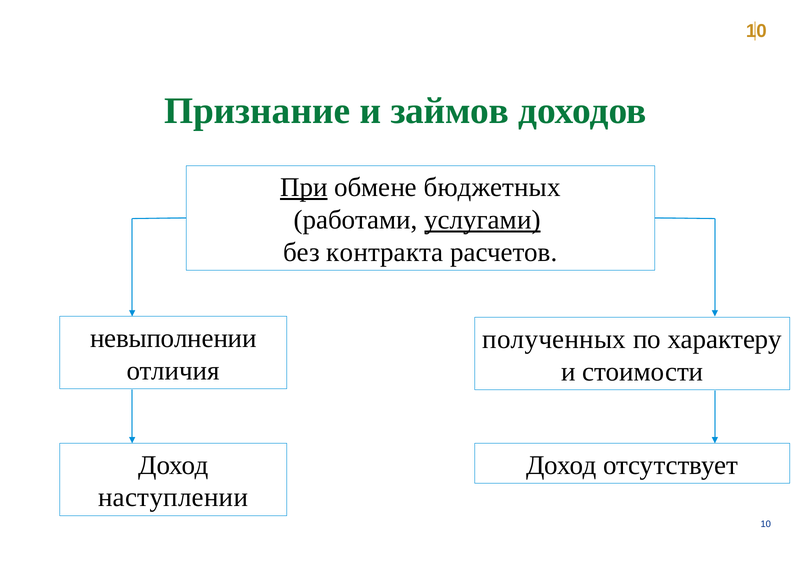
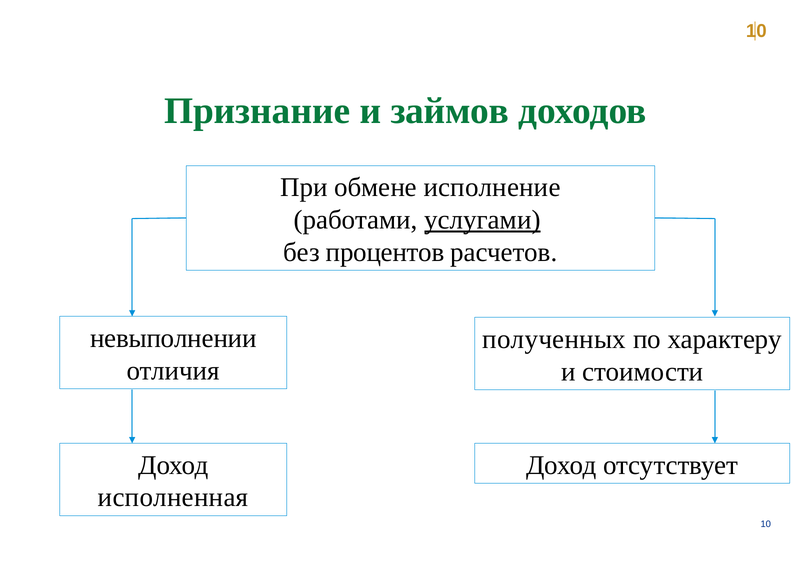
При underline: present -> none (304, 187)
бюджетных: бюджетных -> исполнение (492, 187)
контракта: контракта -> процентов (385, 252)
наступлении: наступлении -> исполненная (173, 497)
